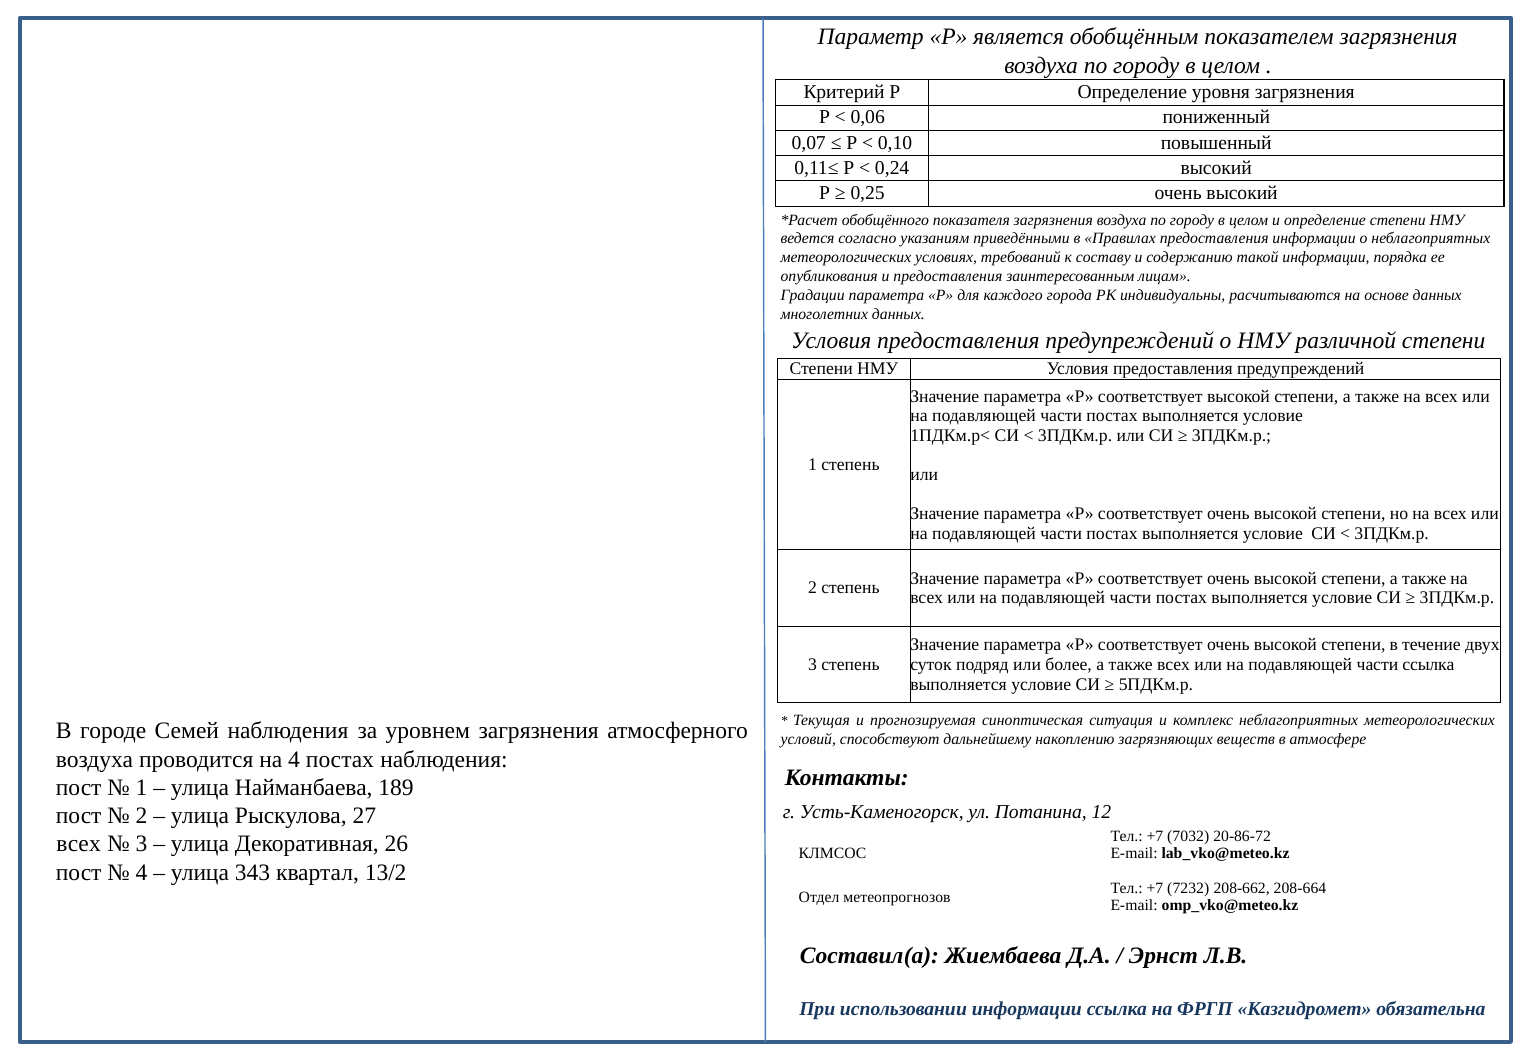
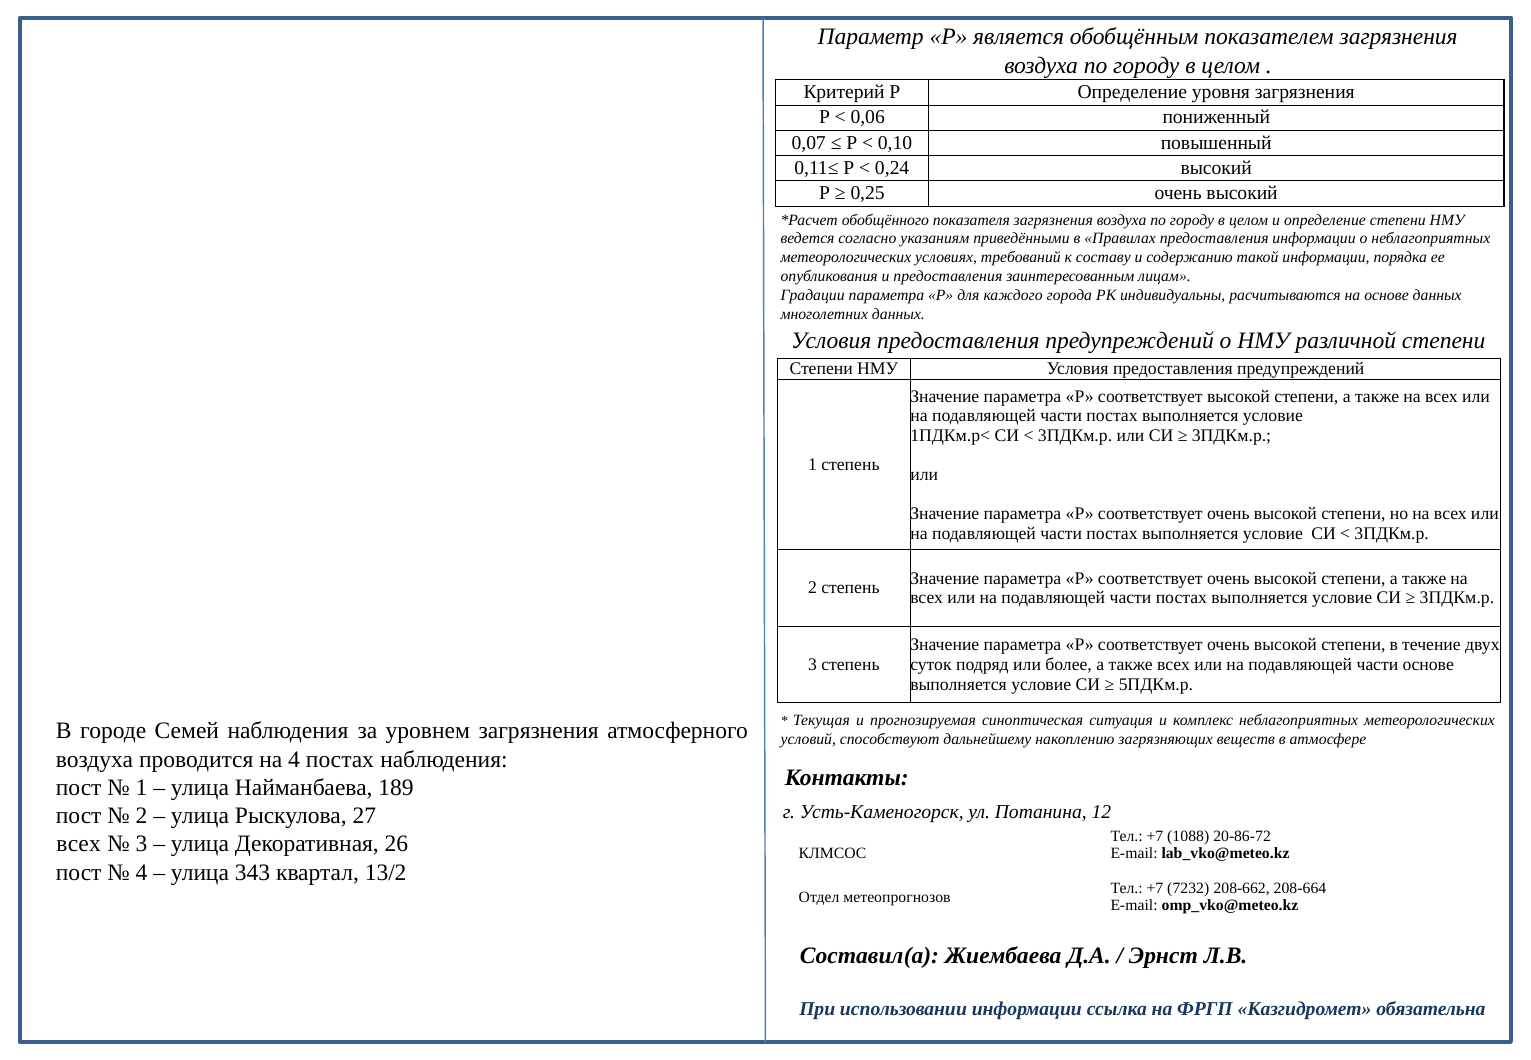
части ссылка: ссылка -> основе (1428, 665)
7032: 7032 -> 1088 (1188, 836)
